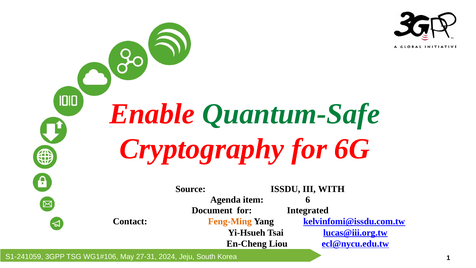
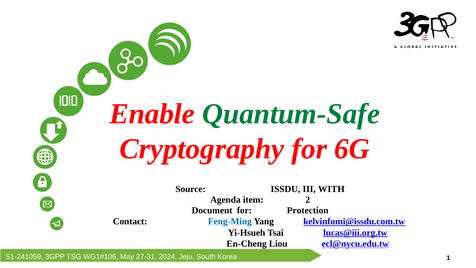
6: 6 -> 2 (308, 200)
Integrated: Integrated -> Protection (308, 210)
Feng-Ming colour: orange -> blue (230, 221)
